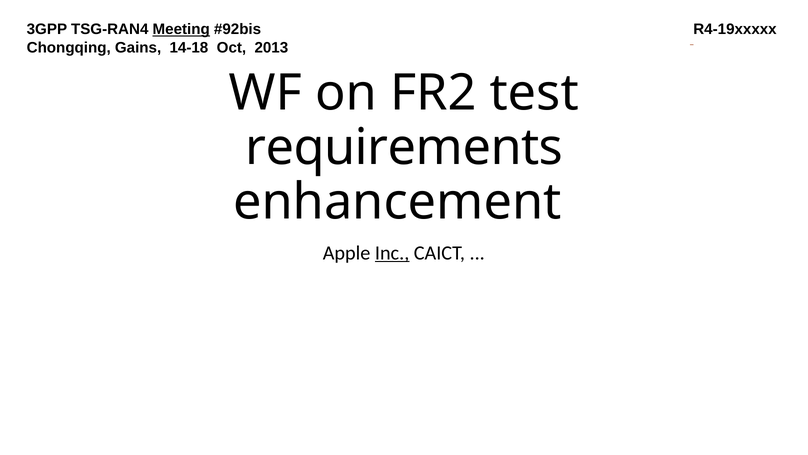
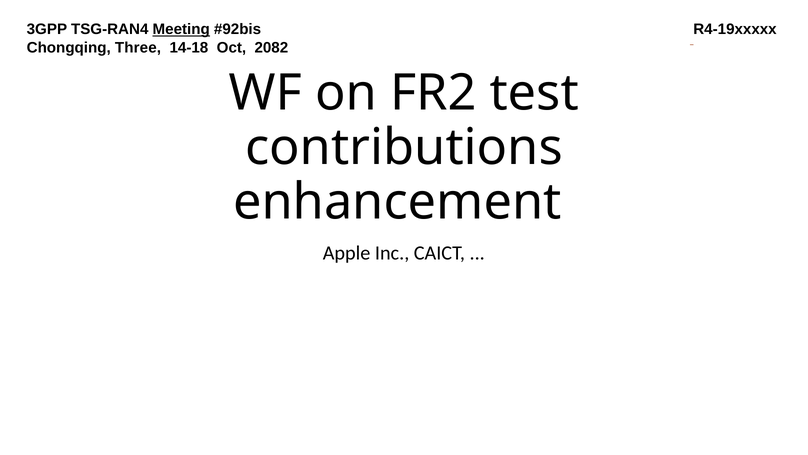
Gains: Gains -> Three (138, 48)
2013: 2013 -> 2082 (271, 48)
requirements: requirements -> contributions (404, 147)
Inc underline: present -> none (392, 253)
